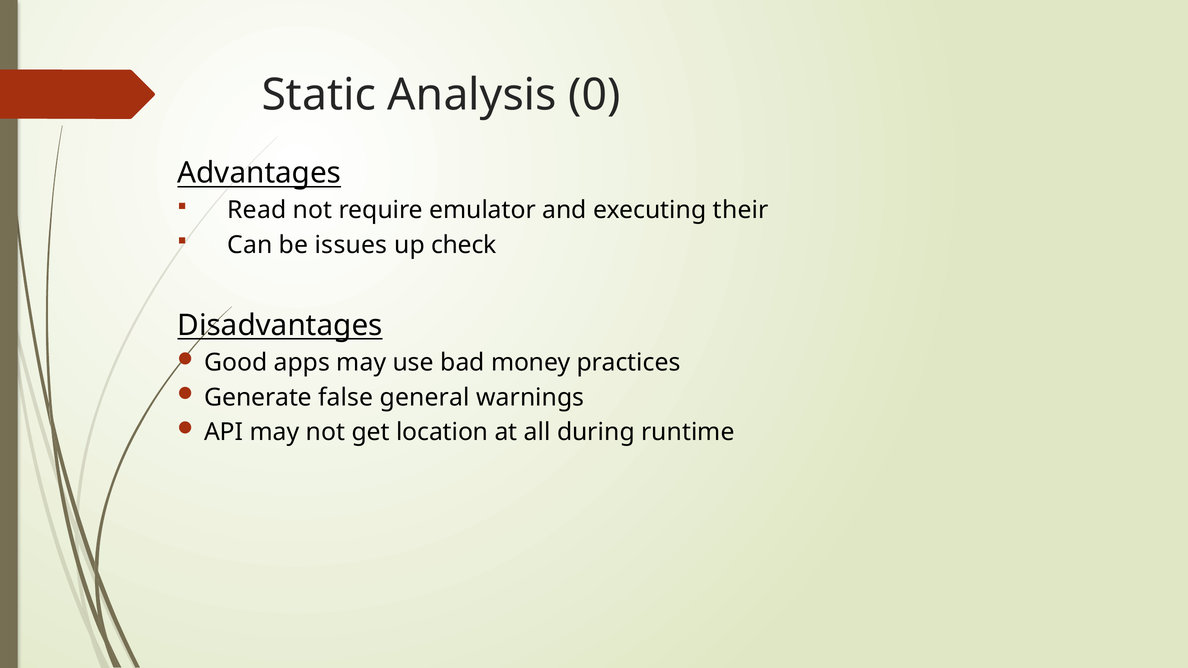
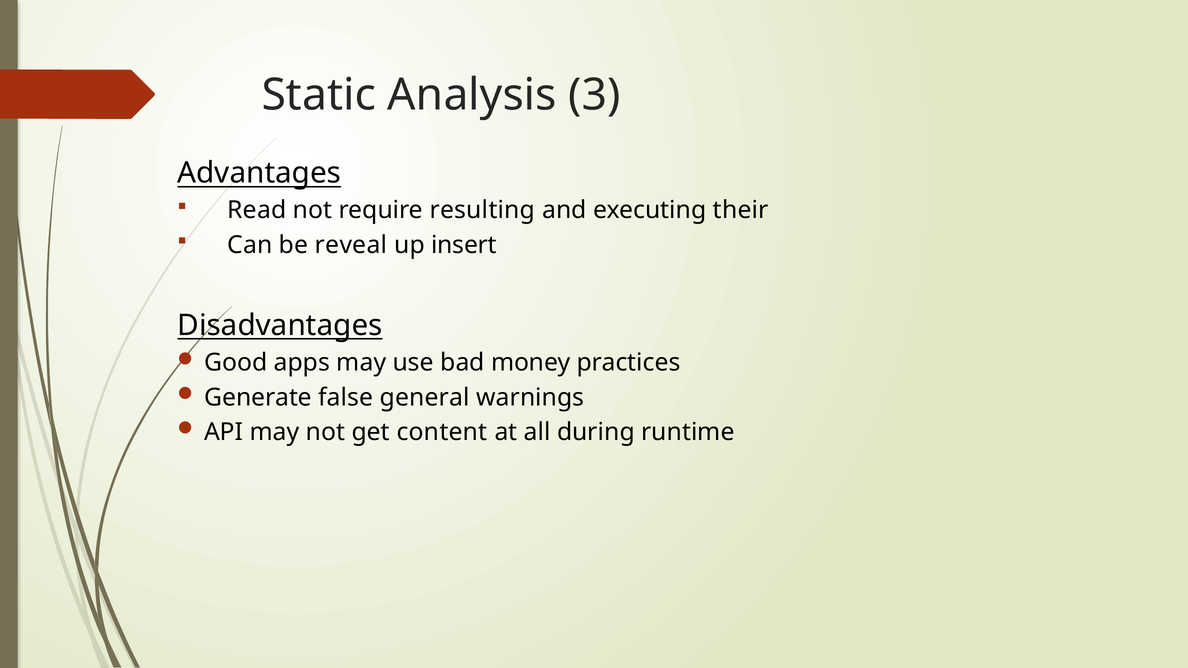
0: 0 -> 3 (594, 95)
emulator: emulator -> resulting (482, 210)
issues: issues -> reveal (351, 245)
check: check -> insert (464, 245)
location: location -> content (442, 432)
